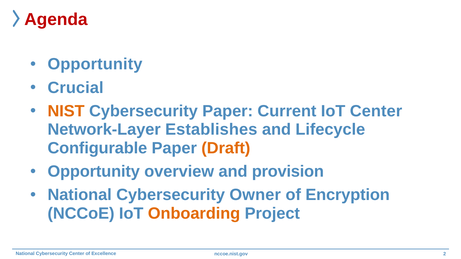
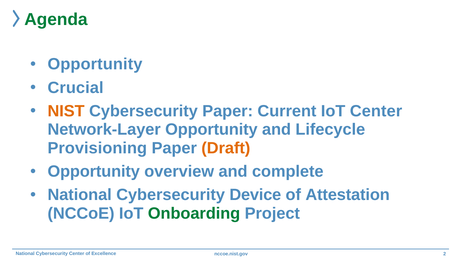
Agenda colour: red -> green (56, 20)
Network-Layer Establishes: Establishes -> Opportunity (211, 130)
Configurable: Configurable -> Provisioning (97, 148)
provision: provision -> complete (288, 172)
Owner: Owner -> Device (255, 195)
Encryption: Encryption -> Attestation (348, 195)
Onboarding colour: orange -> green (194, 214)
